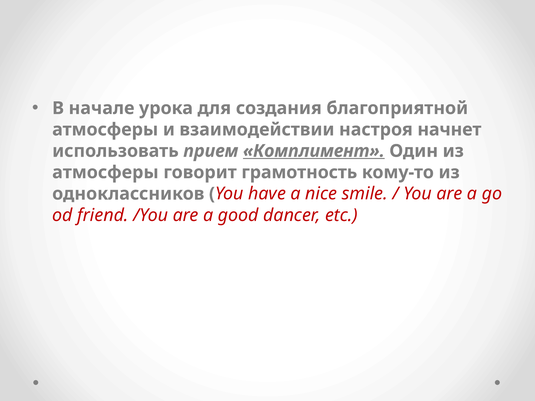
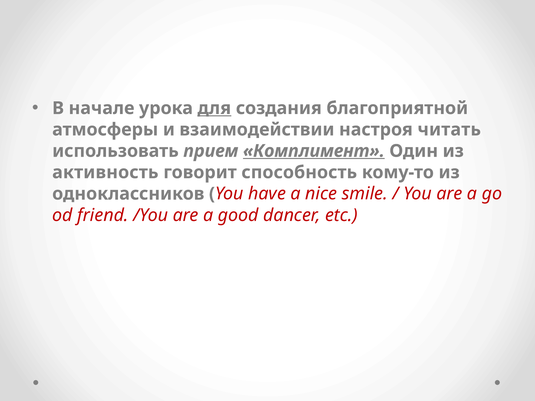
для underline: none -> present (214, 108)
начнет: начнет -> читать (449, 130)
атмосферы: атмосферы -> активность (105, 172)
грамотность: грамотность -> способность (299, 172)
